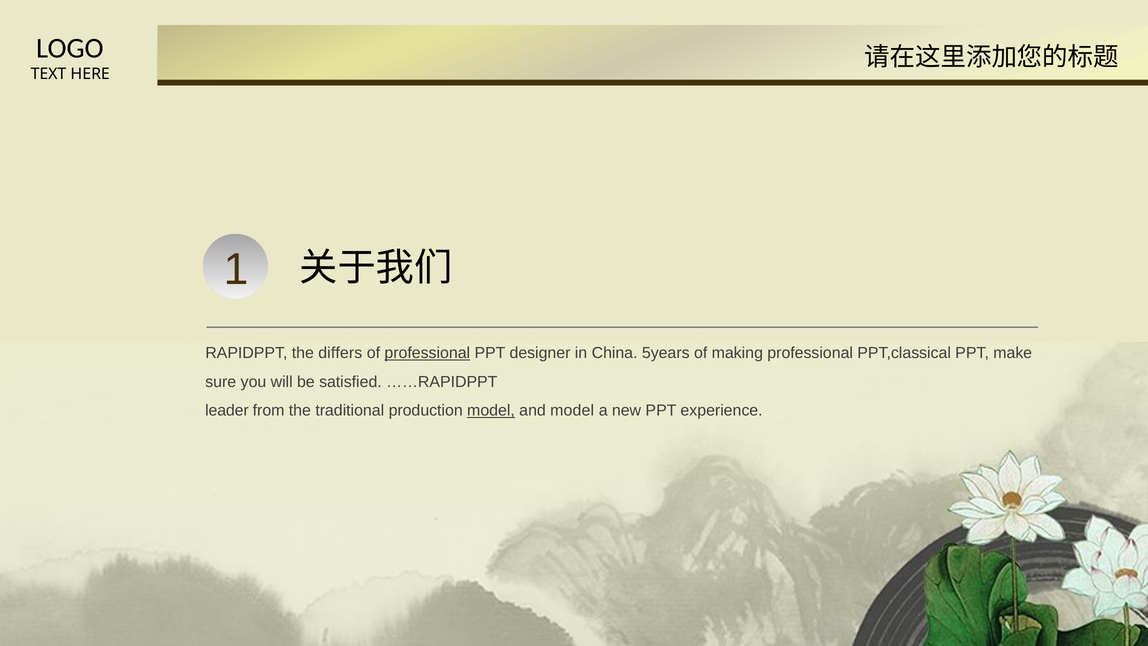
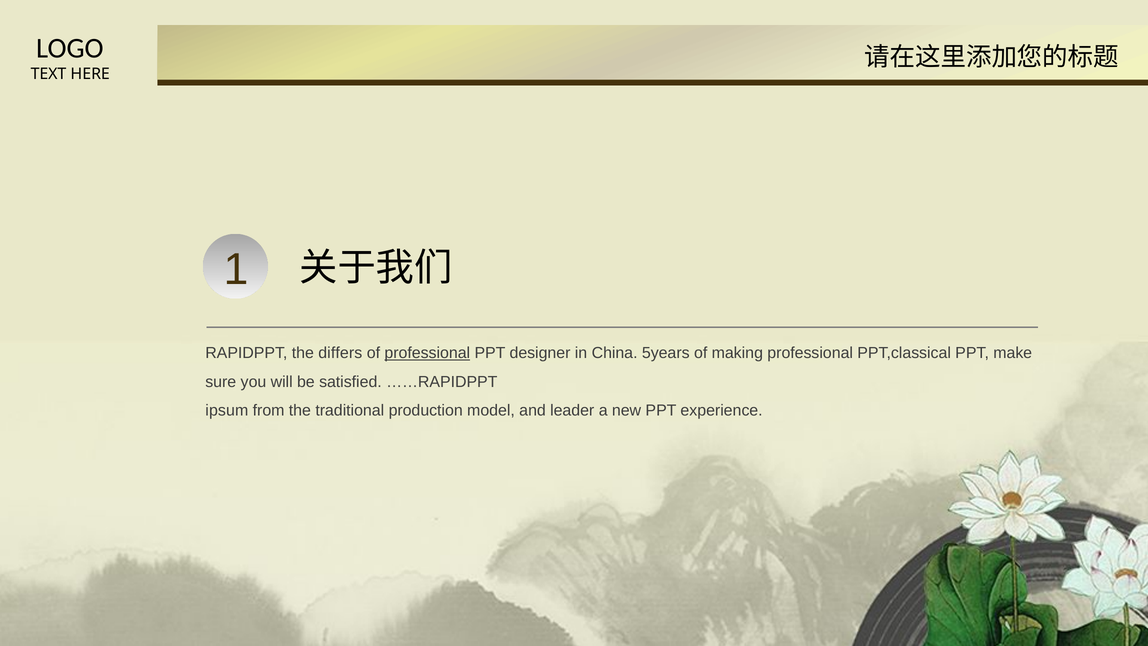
leader: leader -> ipsum (227, 411)
model underline: present -> none (491, 411)
and model: model -> leader (572, 411)
